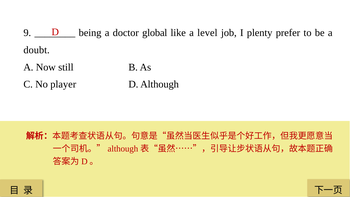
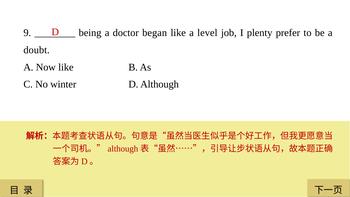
global: global -> began (155, 33)
Now still: still -> like (66, 67)
player: player -> winter (63, 84)
